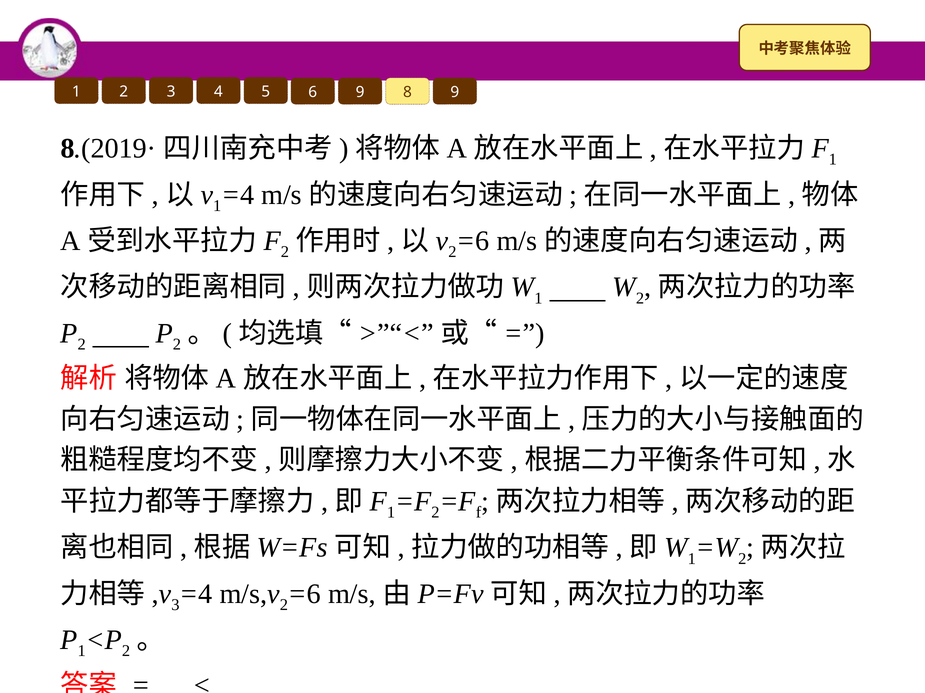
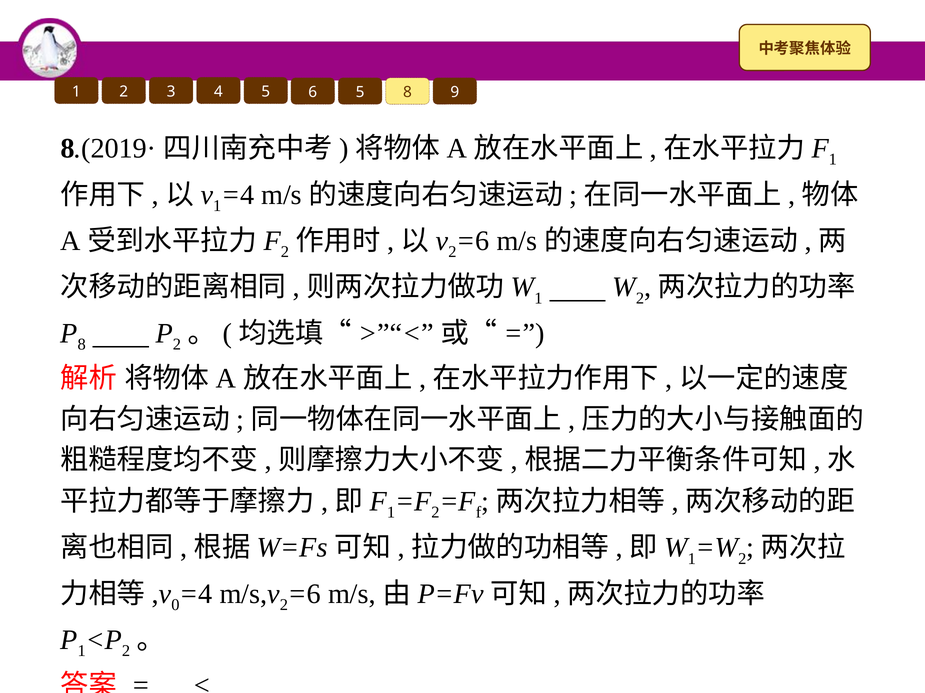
6 9: 9 -> 5 (360, 92)
2: 2 -> 8 (82, 345)
3: 3 -> 0 (175, 605)
